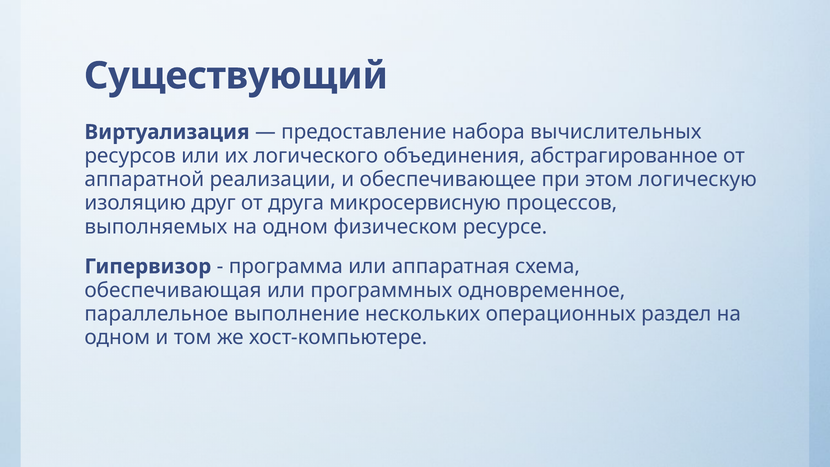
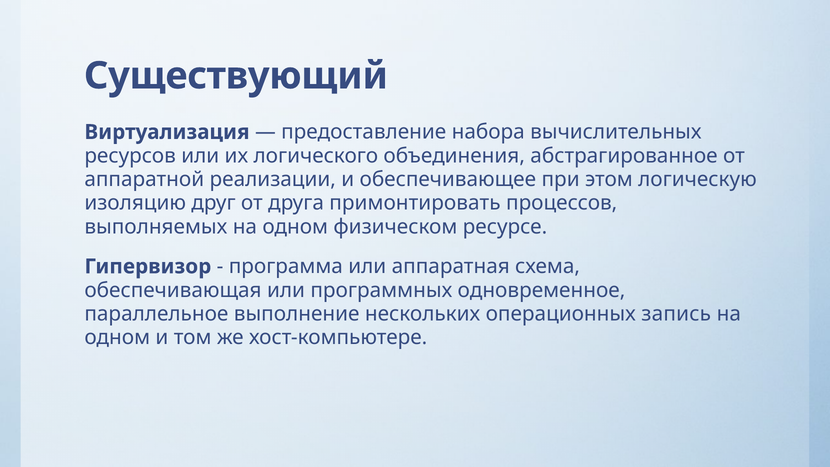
микросервисную: микросервисную -> примонтировать (415, 203)
раздел: раздел -> запись (676, 314)
